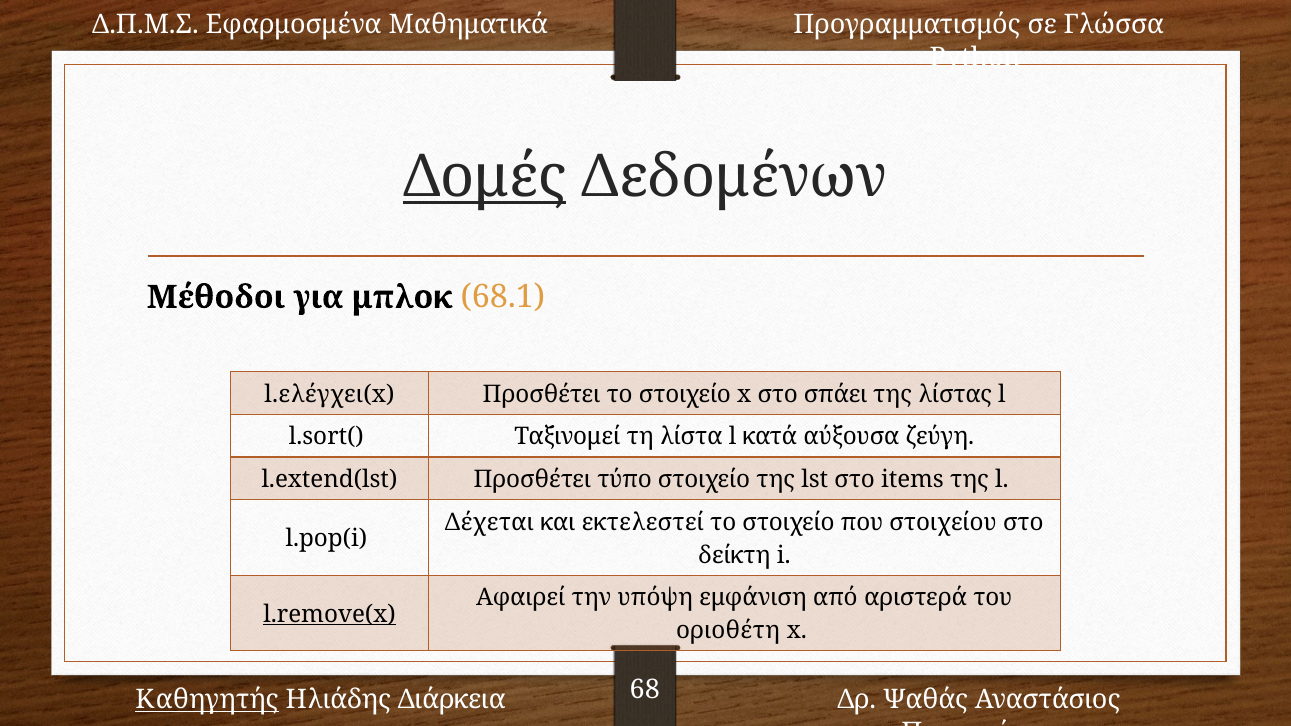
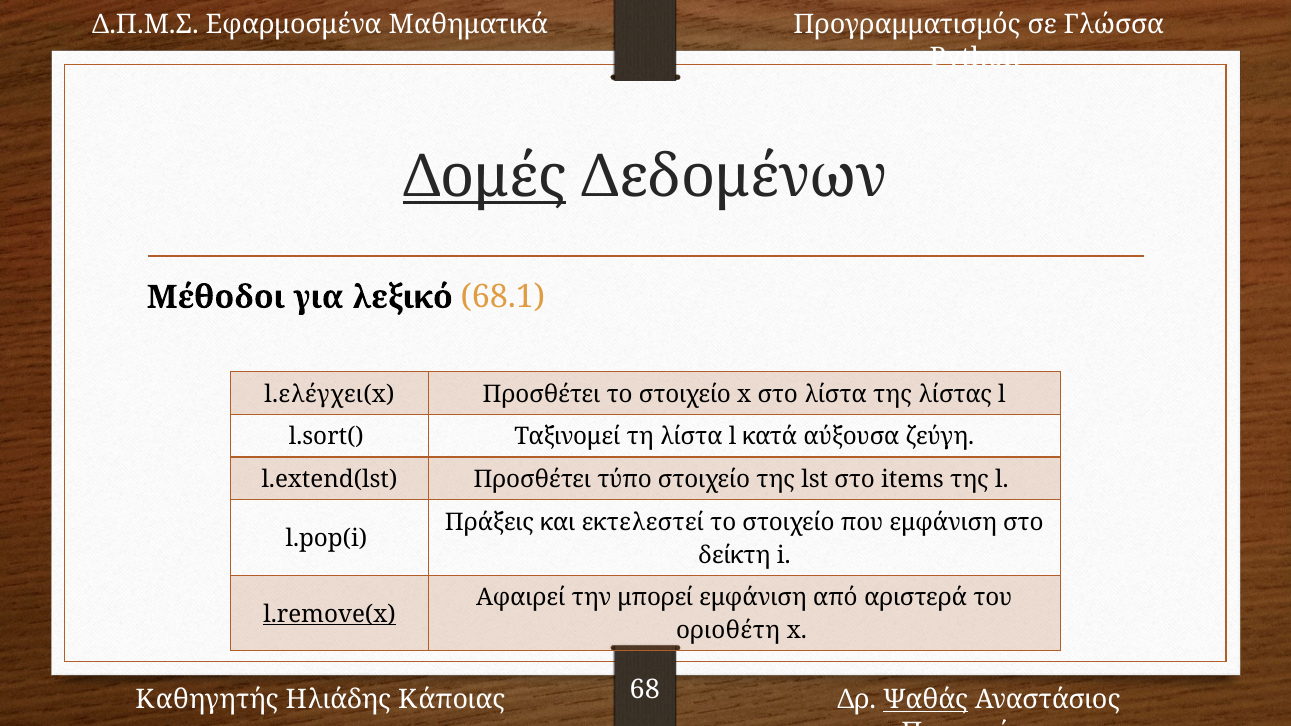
μπλοκ: μπλοκ -> λεξικό (402, 297)
στο σπάει: σπάει -> λίστα (836, 394)
Δέχεται: Δέχεται -> Πράξεις (490, 522)
που στοιχείου: στοιχείου -> εμφάνιση (943, 522)
υπόψη: υπόψη -> μπορεί (655, 598)
Καθηγητής underline: present -> none (207, 700)
Διάρκεια: Διάρκεια -> Κάποιας (452, 700)
Ψαθάς underline: none -> present (926, 700)
